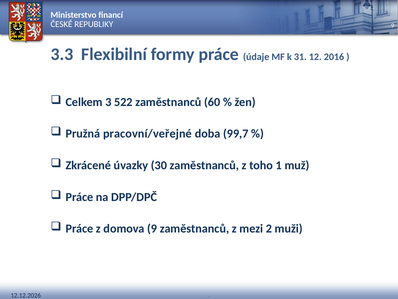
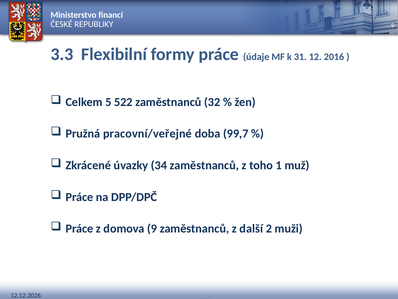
3: 3 -> 5 (108, 102)
60: 60 -> 32 (212, 102)
30: 30 -> 34 (159, 165)
mezi: mezi -> další (251, 228)
